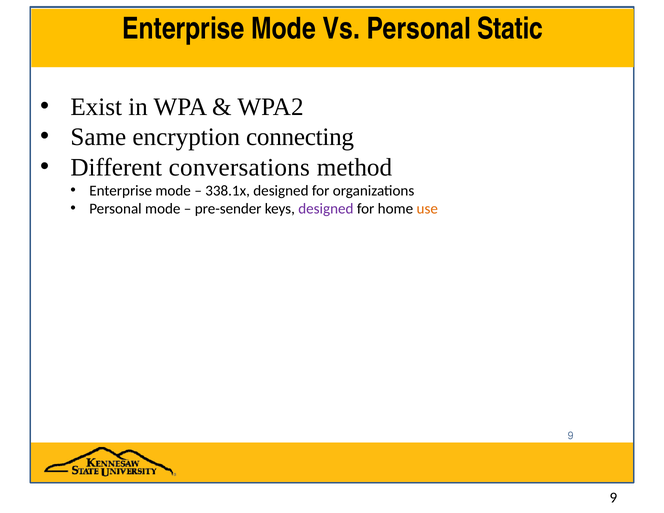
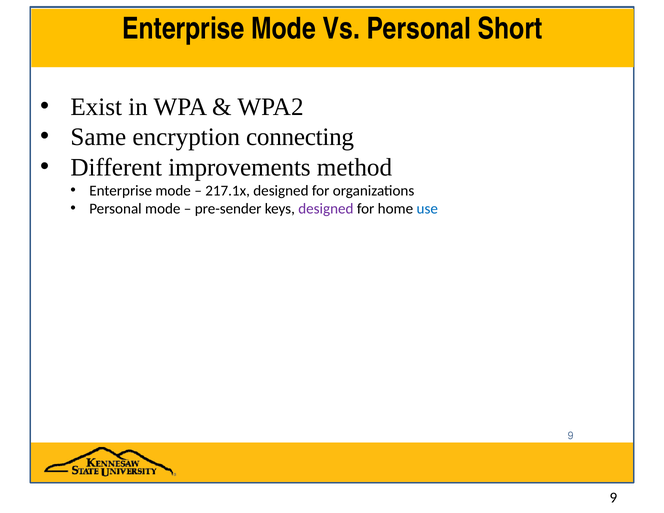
Static: Static -> Short (510, 29)
conversations: conversations -> improvements (239, 167)
338.1x: 338.1x -> 217.1x (228, 191)
use colour: orange -> blue (427, 209)
